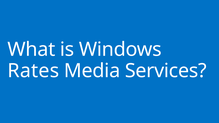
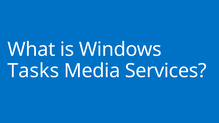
Rates: Rates -> Tasks (33, 71)
